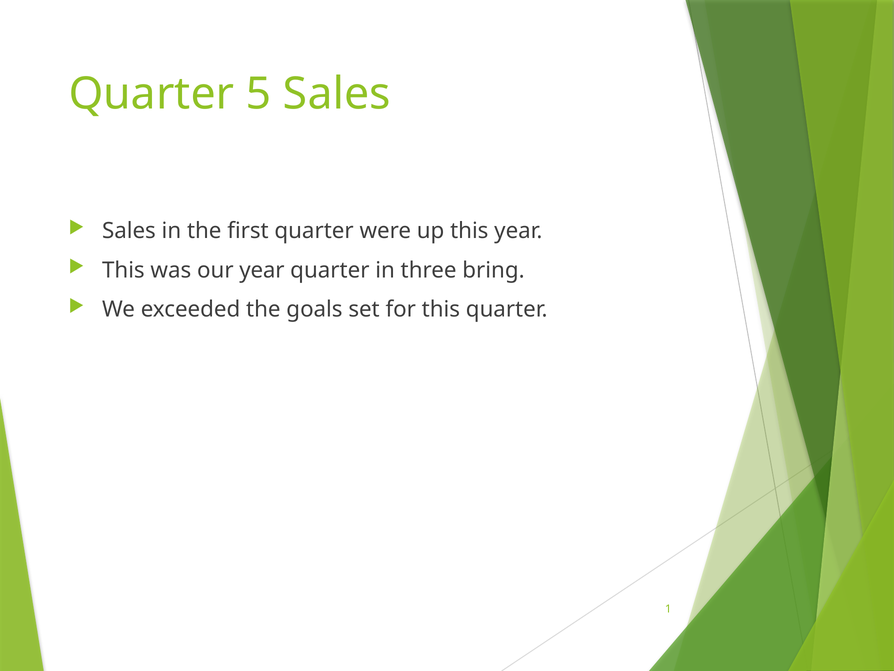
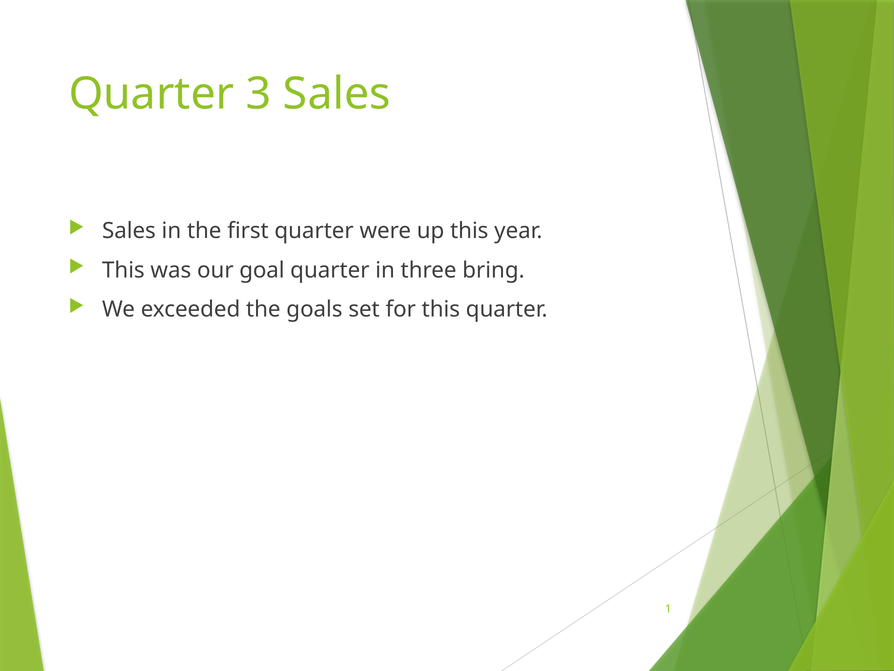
5: 5 -> 3 (259, 94)
our year: year -> goal (262, 270)
